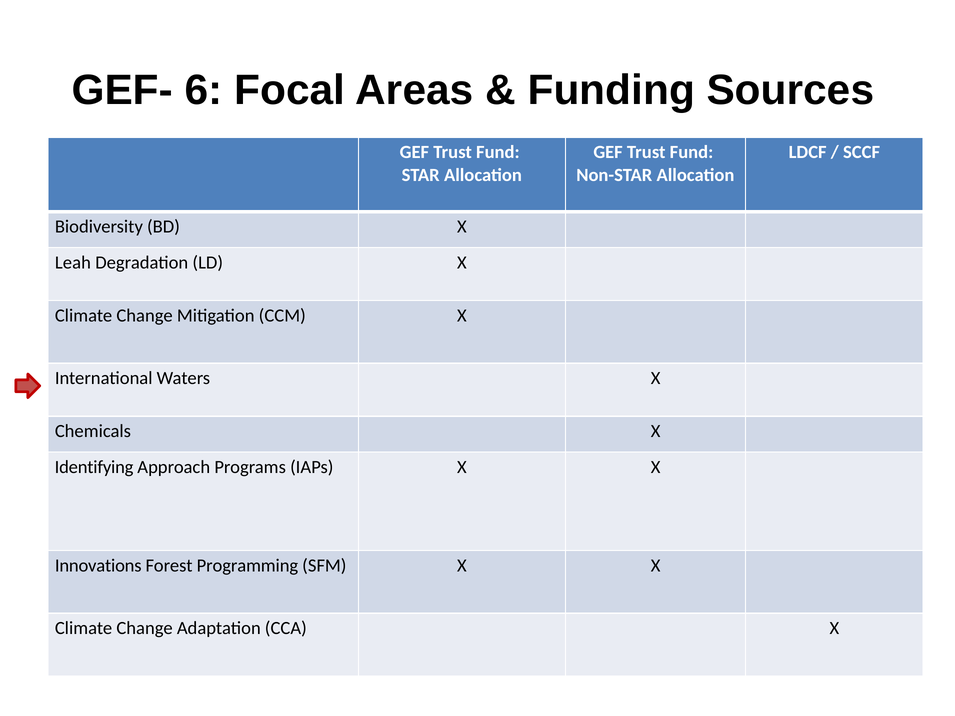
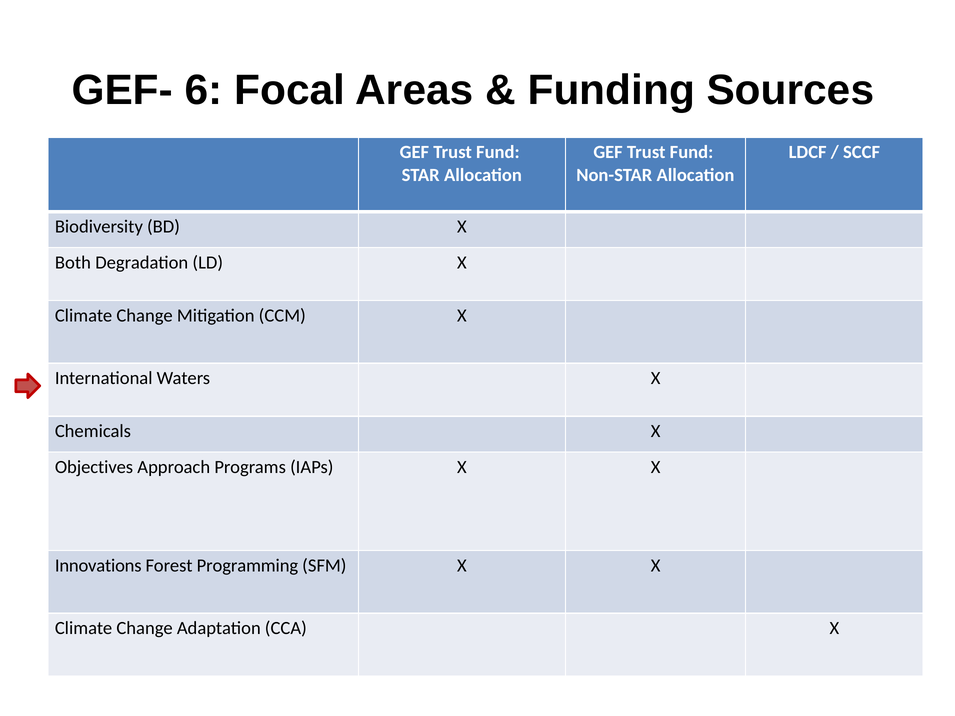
Leah: Leah -> Both (73, 263)
Identifying: Identifying -> Objectives (94, 467)
